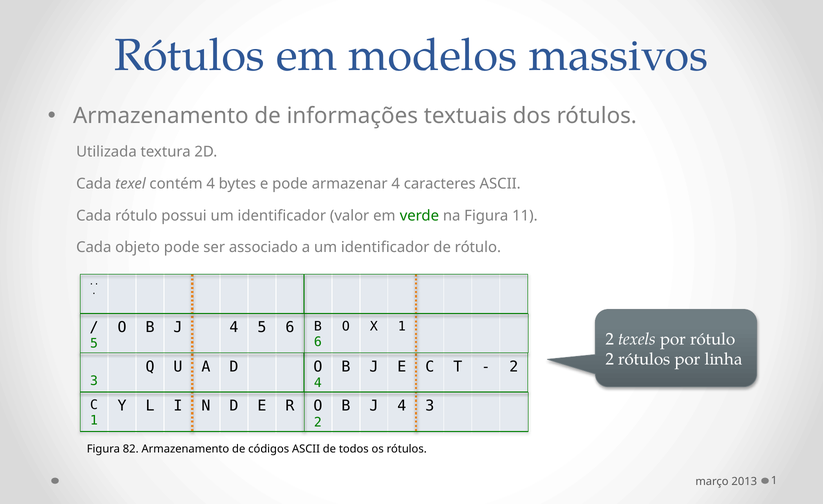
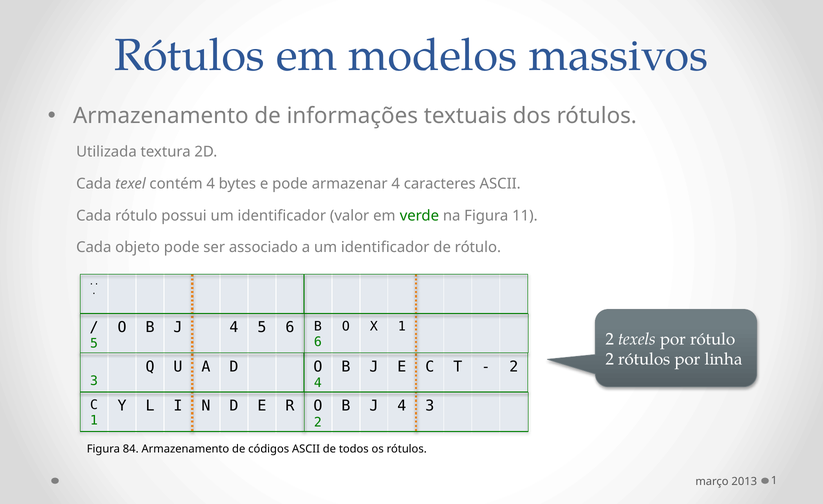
82: 82 -> 84 (131, 449)
